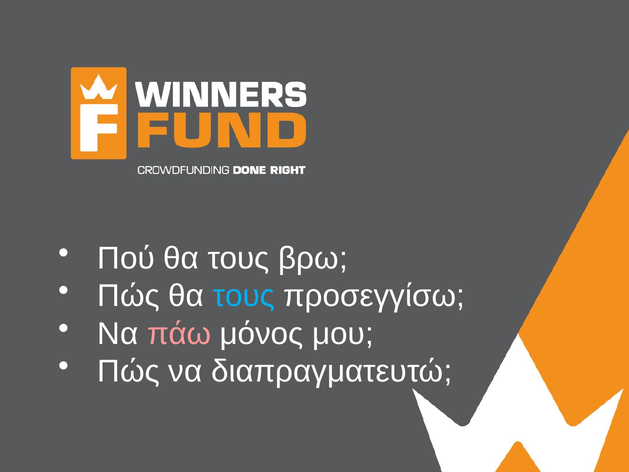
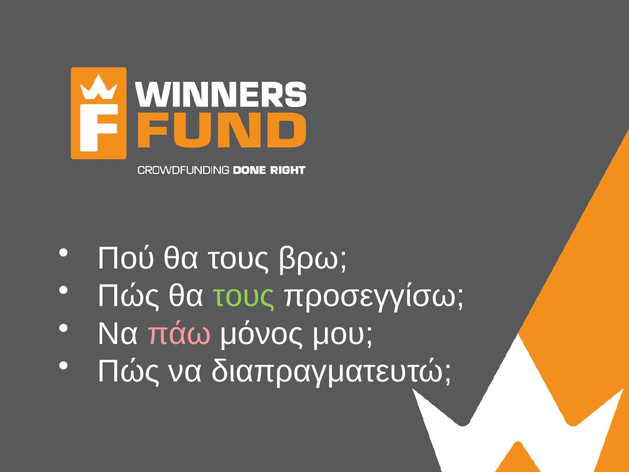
τους colour: light blue -> light green (244, 296)
